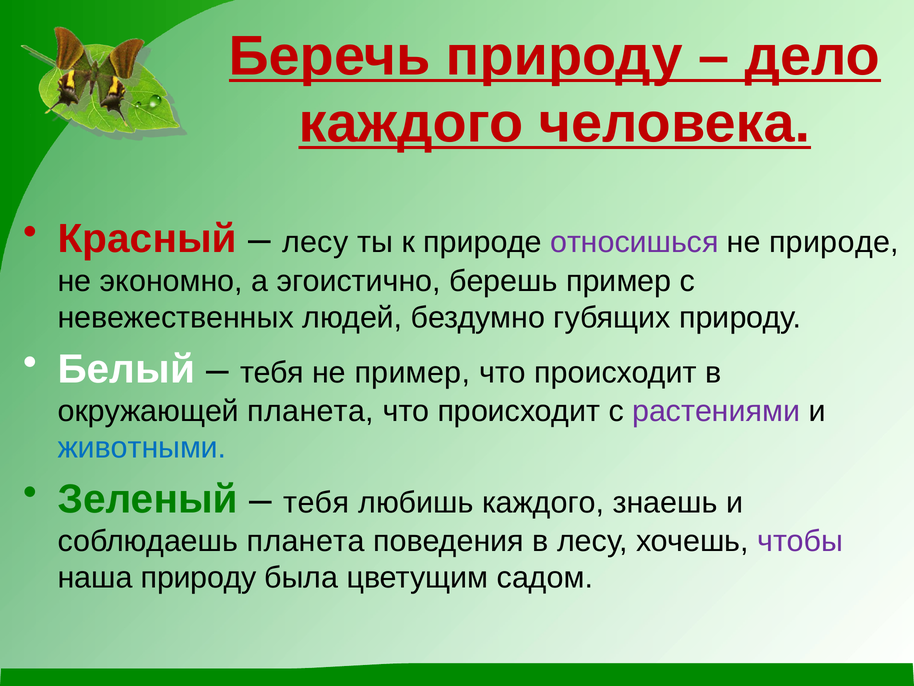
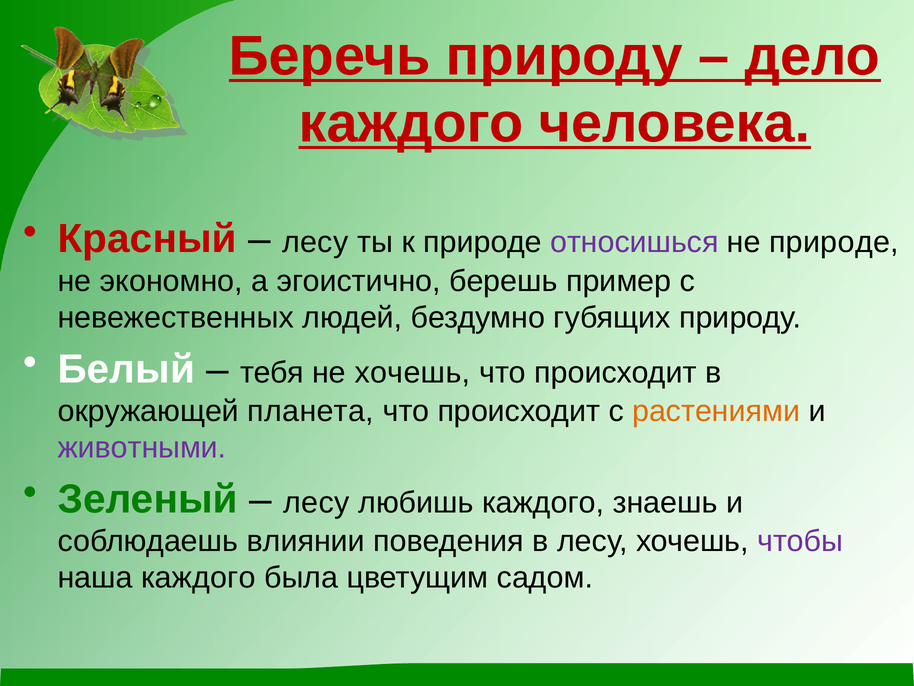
не пример: пример -> хочешь (412, 372)
растениями colour: purple -> orange (716, 411)
животными colour: blue -> purple (142, 447)
тебя: тебя -> лесу (316, 502)
соблюдаешь планета: планета -> влиянии (306, 541)
наша природу: природу -> каждого (198, 577)
